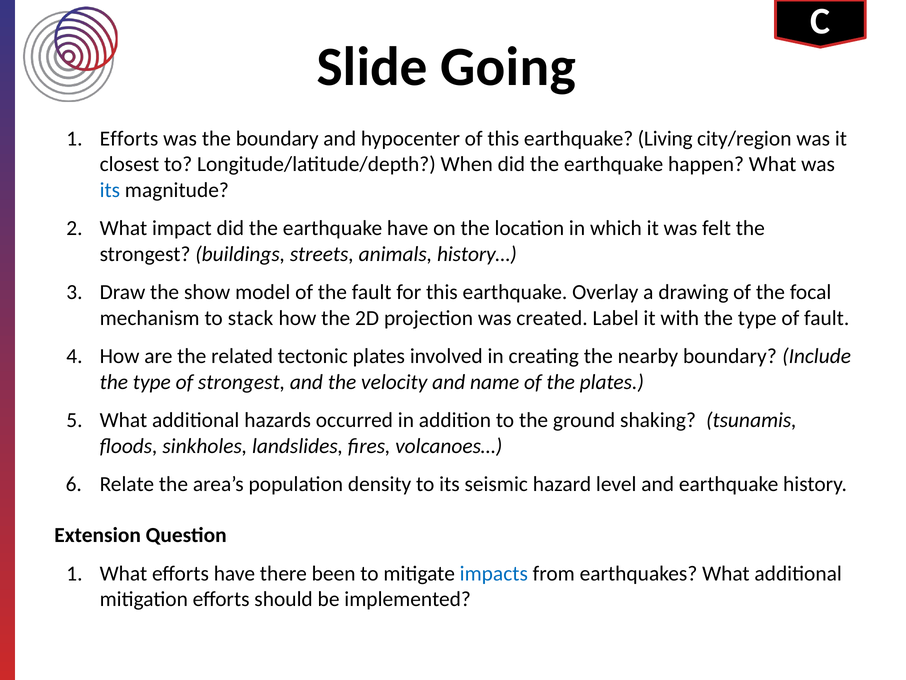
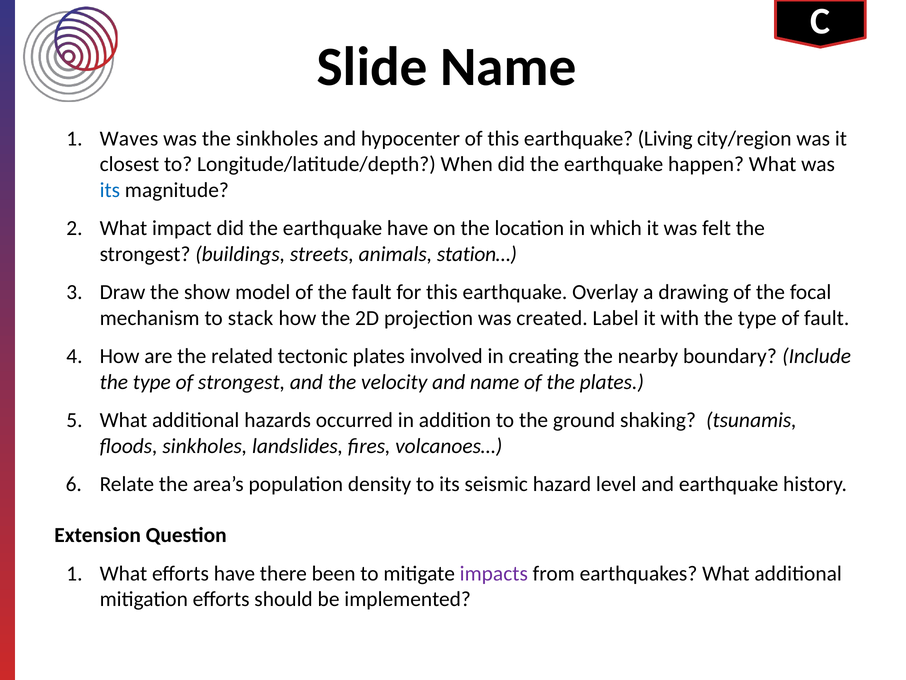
Slide Going: Going -> Name (508, 67)
Efforts: Efforts -> Waves (129, 138)
the boundary: boundary -> sinkholes (277, 138)
history…: history… -> station… (477, 254)
impacts colour: blue -> purple (494, 573)
